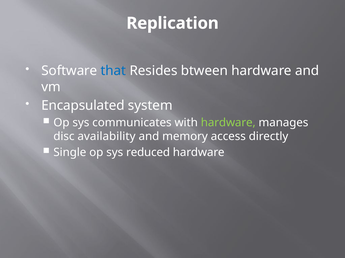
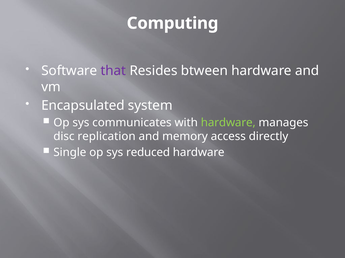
Replication: Replication -> Computing (173, 23)
that colour: blue -> purple (113, 71)
availability: availability -> replication (107, 137)
